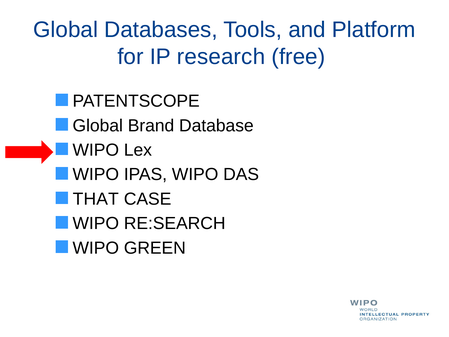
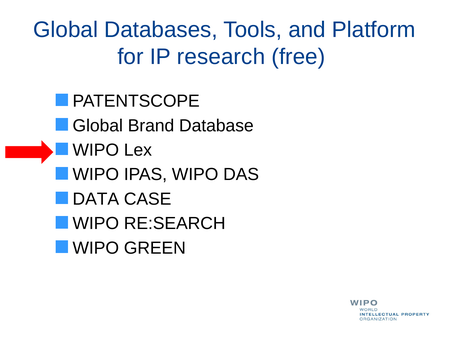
THAT: THAT -> DATA (96, 199)
